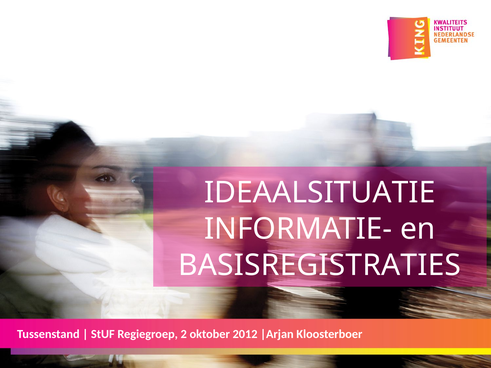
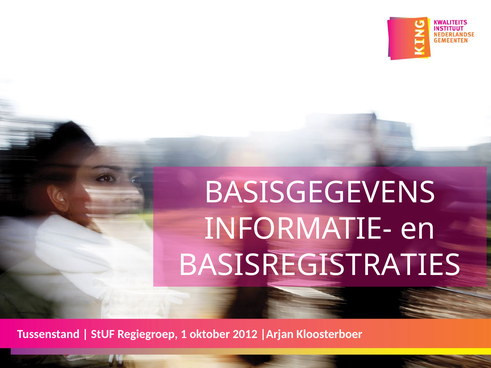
IDEAALSITUATIE: IDEAALSITUATIE -> BASISGEGEVENS (320, 193)
2: 2 -> 1 (184, 334)
